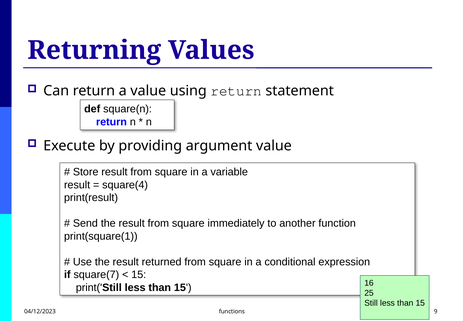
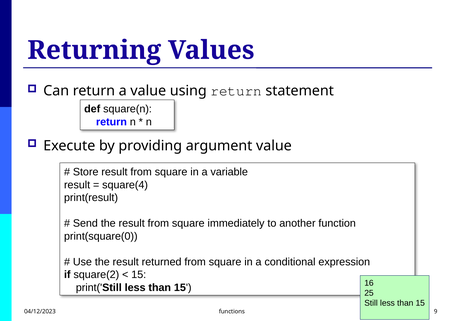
print(square(1: print(square(1 -> print(square(0 (101, 236)
square(7: square(7 -> square(2 (96, 274)
